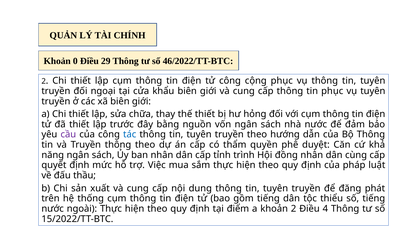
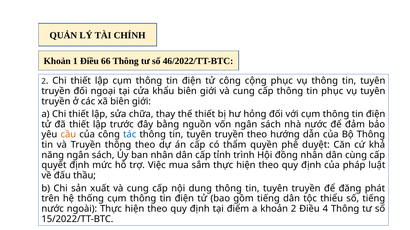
0: 0 -> 1 (75, 61)
29: 29 -> 66 (106, 61)
cầu colour: purple -> orange (68, 135)
